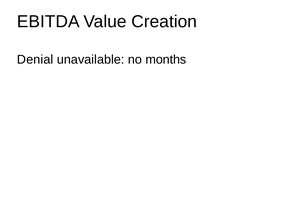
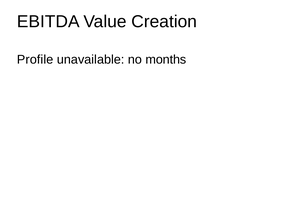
Denial: Denial -> Profile (35, 60)
